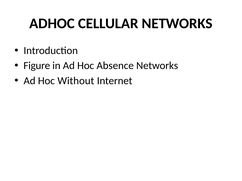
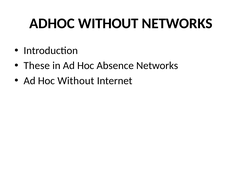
ADHOC CELLULAR: CELLULAR -> WITHOUT (108, 23)
Figure: Figure -> These (37, 66)
